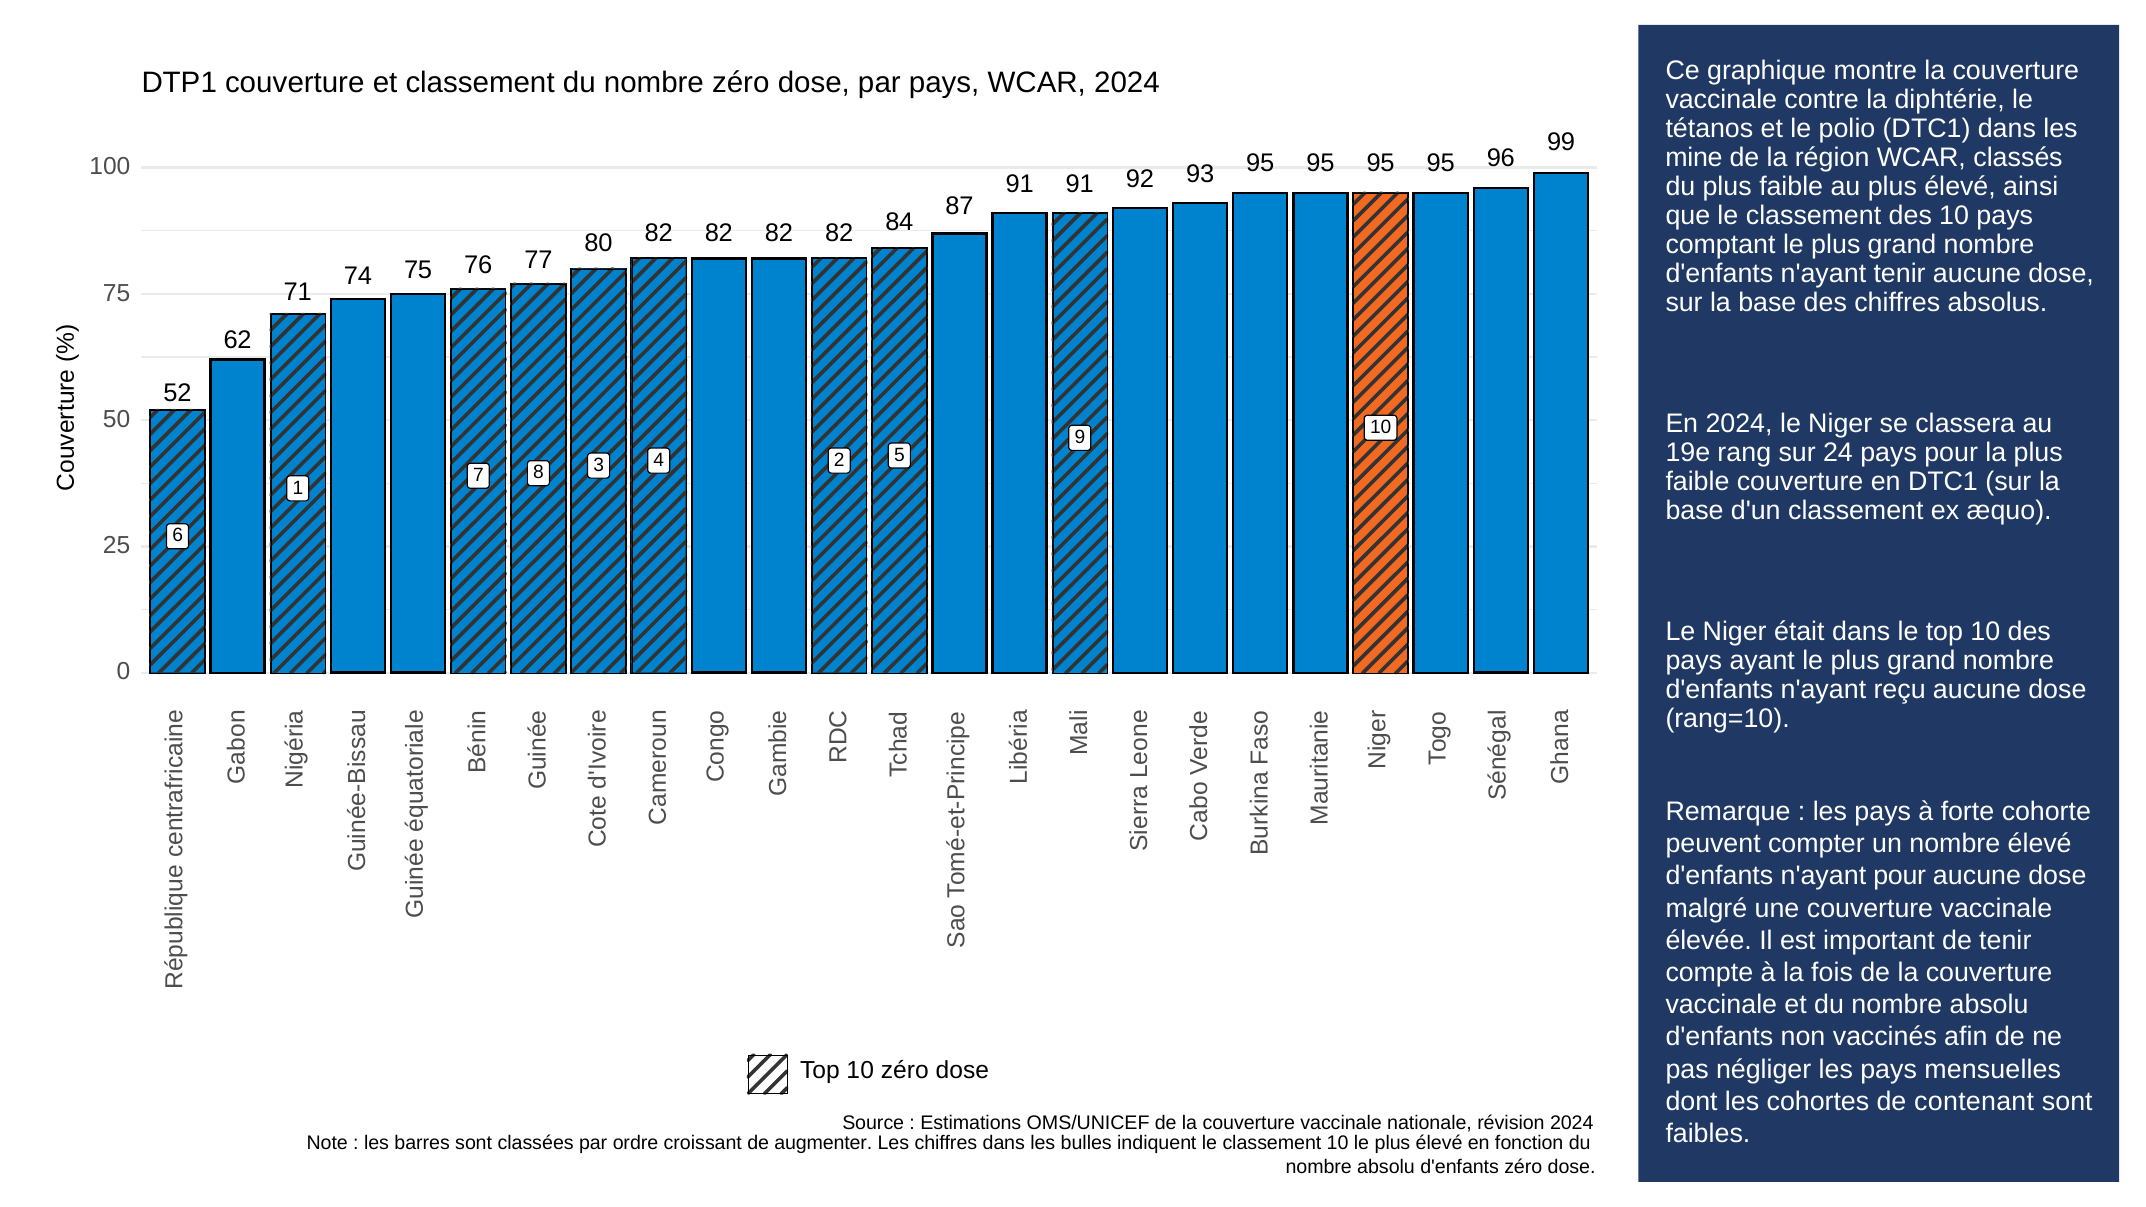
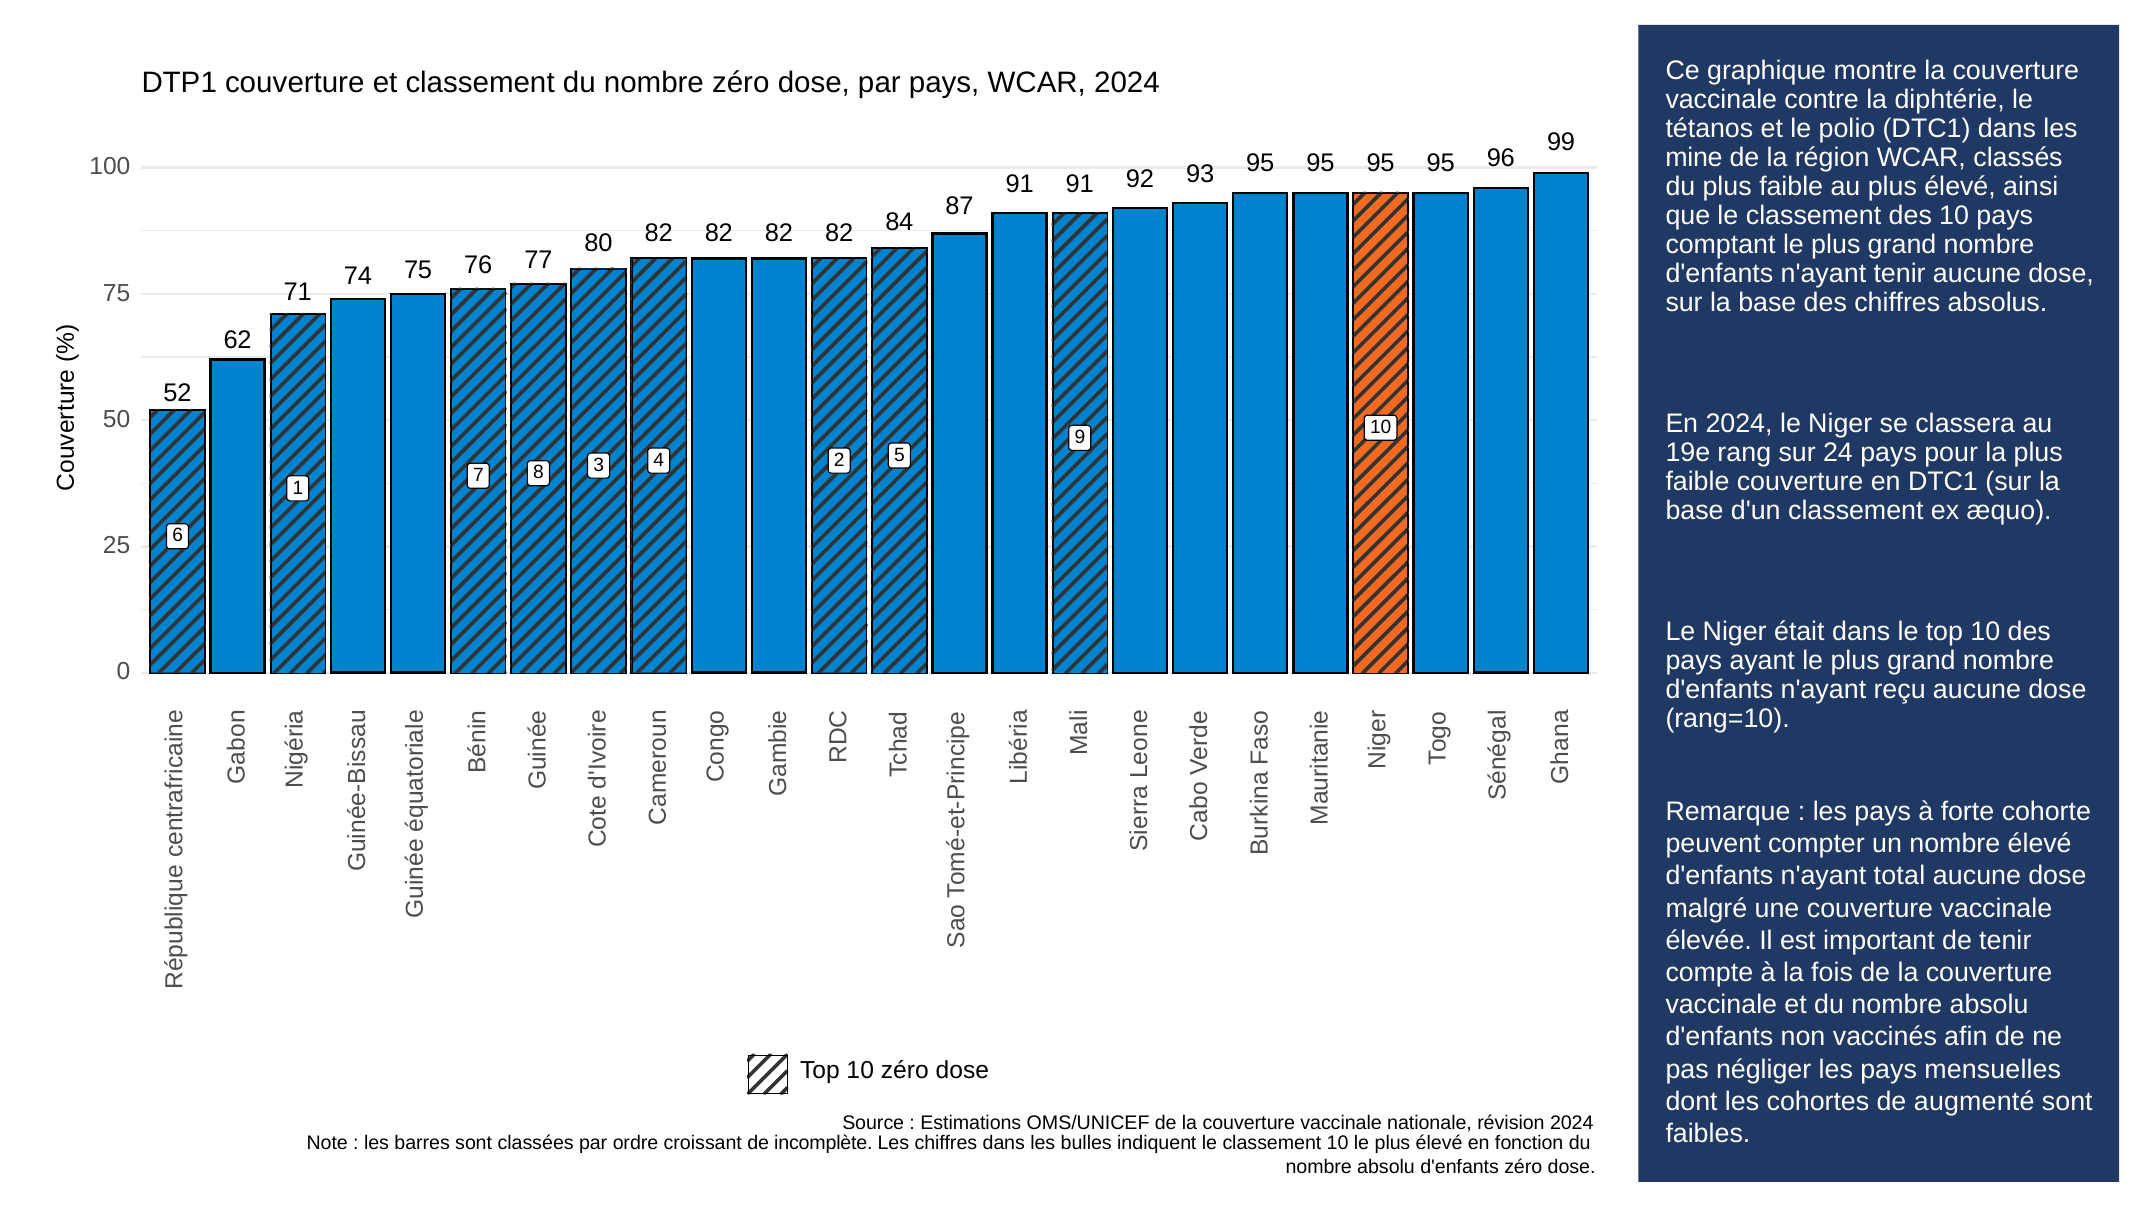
n'ayant pour: pour -> total (1899, 876)
contenant: contenant -> augmenté (1974, 1101)
augmenter: augmenter -> incomplète (823, 1144)
